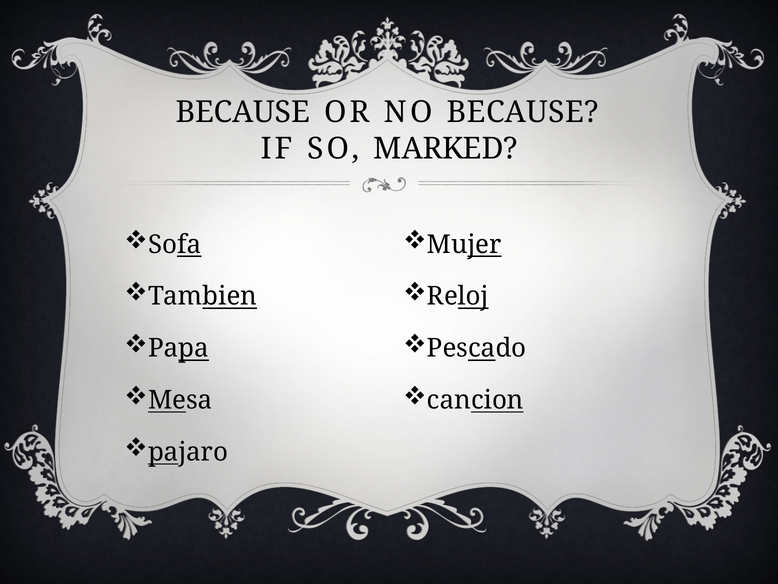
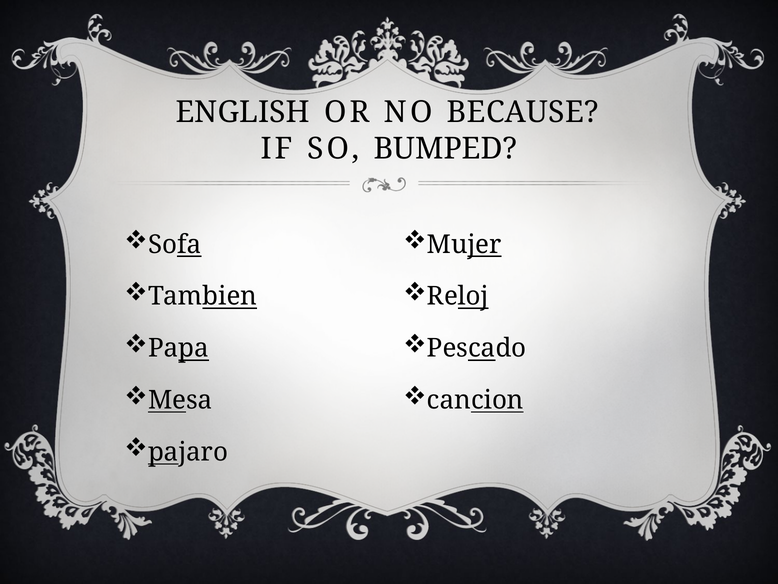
BECAUSE: BECAUSE -> ENGLISH (243, 112)
MARKED: MARKED -> BUMPED (445, 149)
